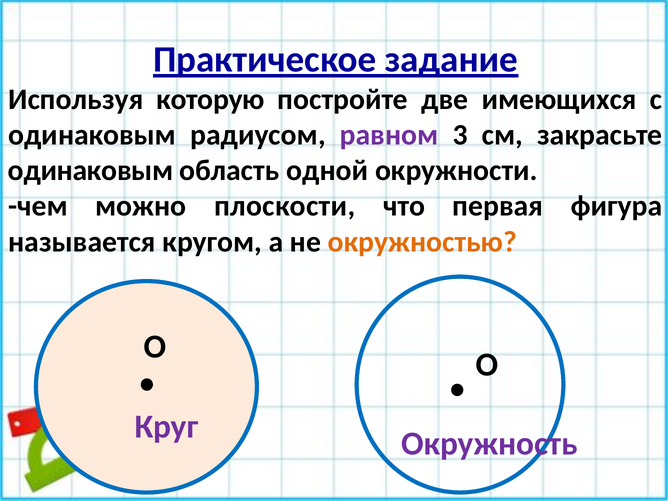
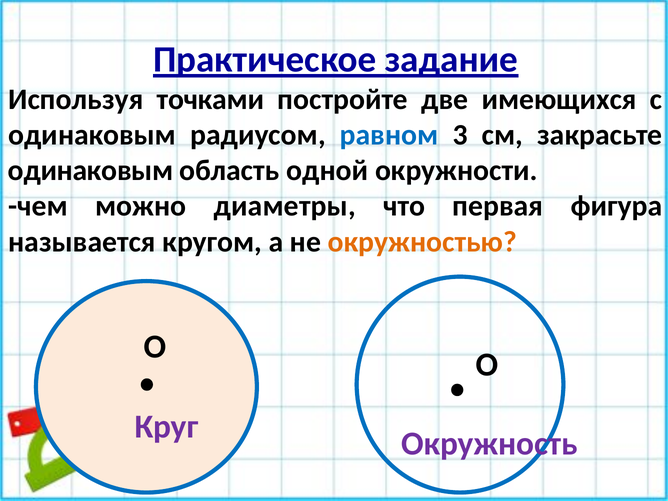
которую: которую -> точками (210, 99)
равном colour: purple -> blue (389, 135)
плоскости: плоскости -> диаметры (285, 206)
